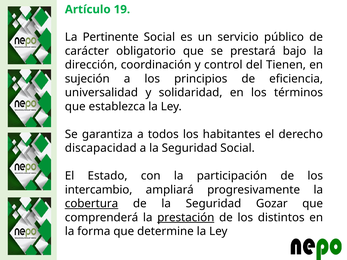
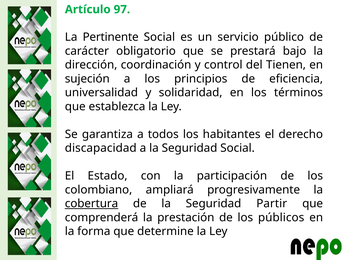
19: 19 -> 97 (122, 9)
intercambio: intercambio -> colombiano (99, 190)
Gozar: Gozar -> Partir (272, 204)
prestación underline: present -> none (186, 218)
distintos: distintos -> públicos (281, 218)
